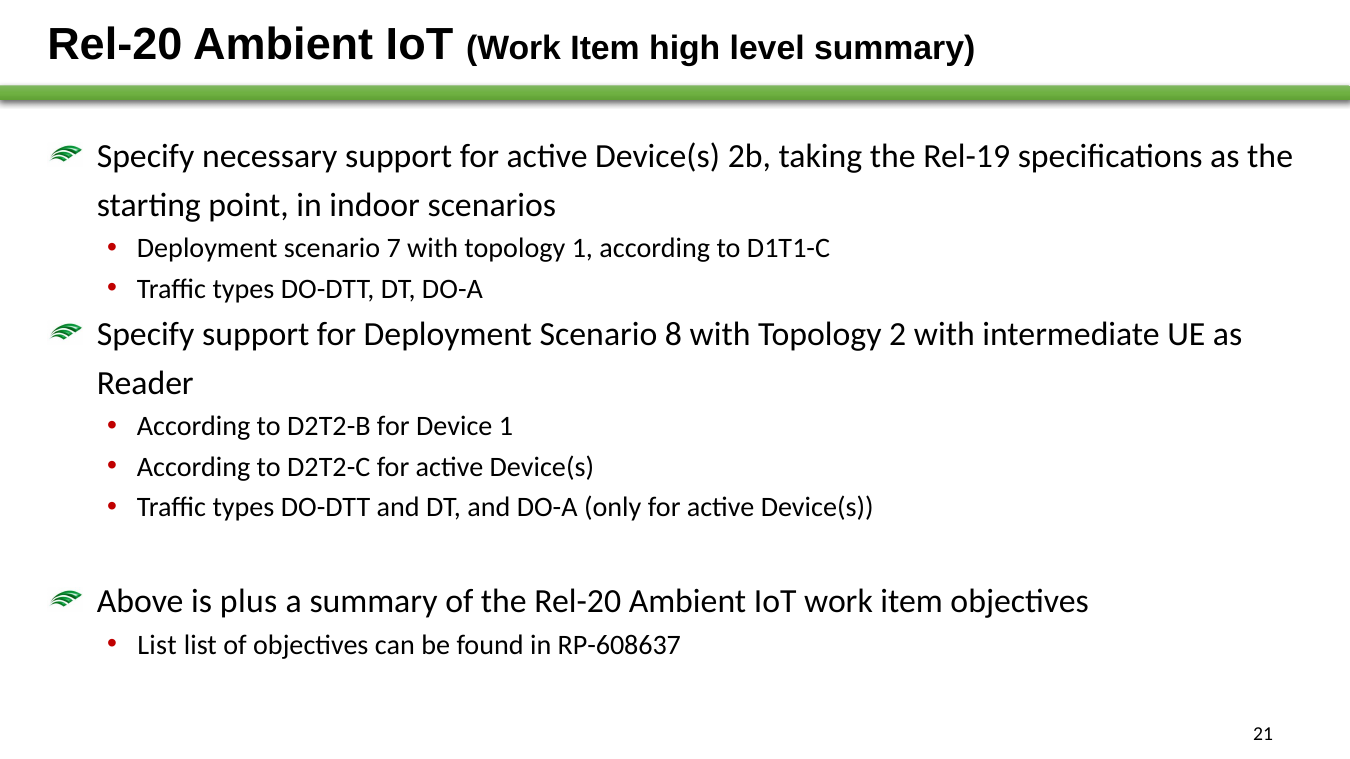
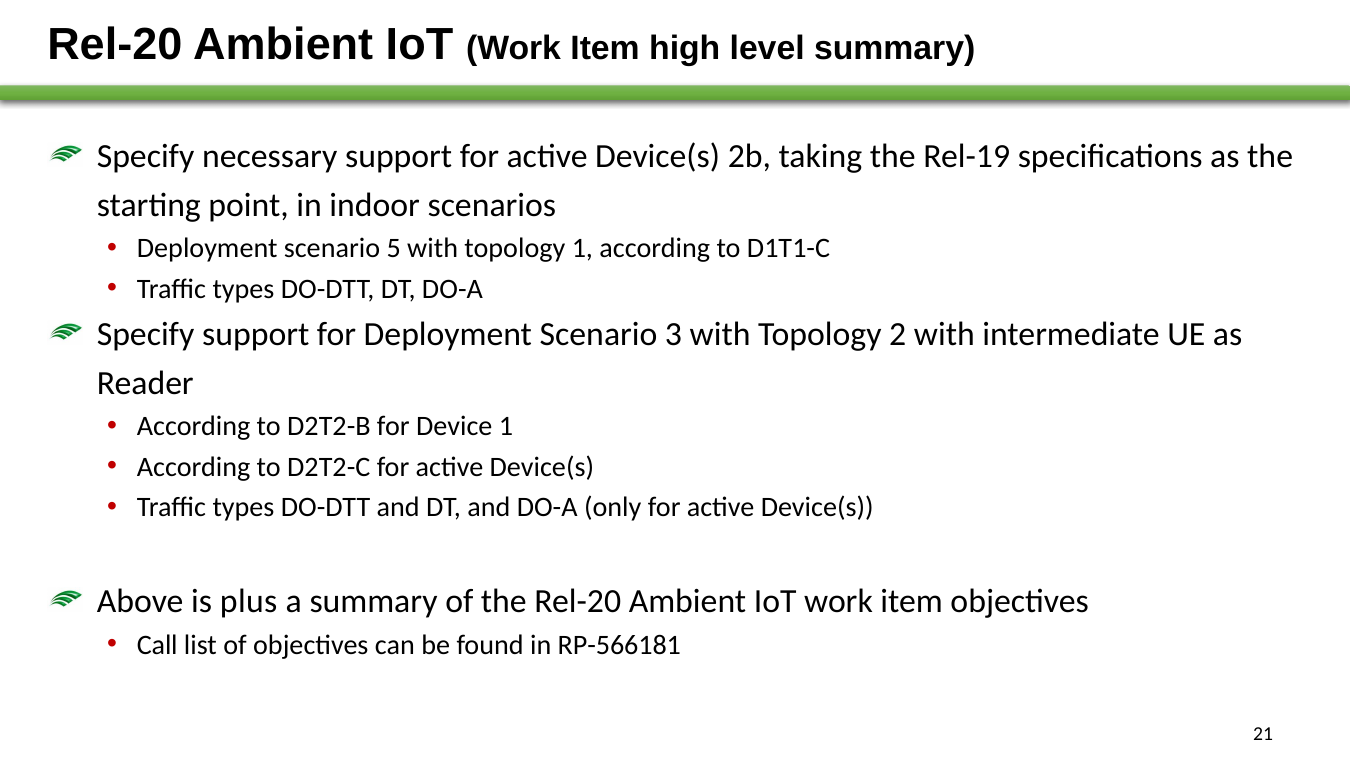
7: 7 -> 5 (394, 249)
8: 8 -> 3 (674, 335)
List: List -> Call (157, 646)
RP-608637: RP-608637 -> RP-566181 (619, 646)
